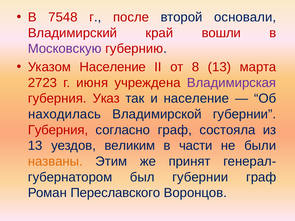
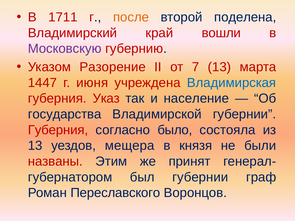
7548: 7548 -> 1711 (63, 17)
после colour: red -> orange (131, 17)
основали: основали -> поделена (245, 17)
Указом Население: Население -> Разорение (113, 67)
8: 8 -> 7 (196, 67)
2723: 2723 -> 1447 (42, 83)
Владимирская colour: purple -> blue (231, 83)
находилась: находилась -> государства (65, 114)
согласно граф: граф -> было (175, 130)
великим: великим -> мещера (130, 146)
части: части -> князя (196, 146)
названы colour: orange -> red (55, 162)
